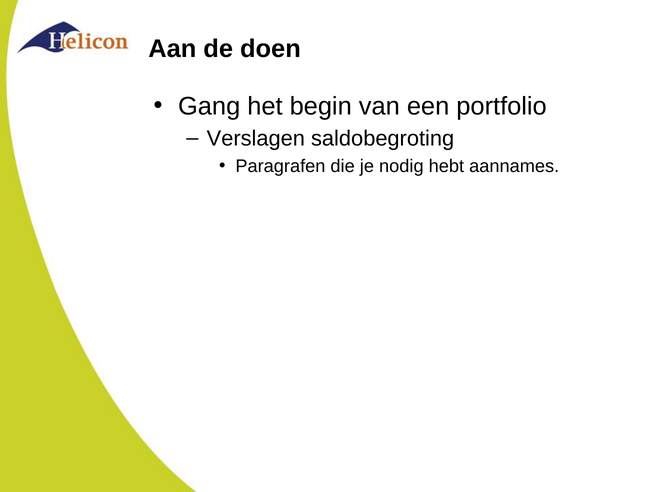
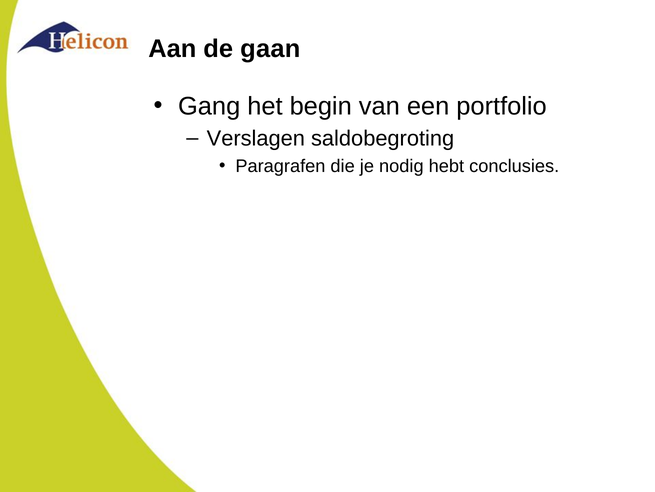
doen: doen -> gaan (270, 49)
aannames: aannames -> conclusies (514, 166)
